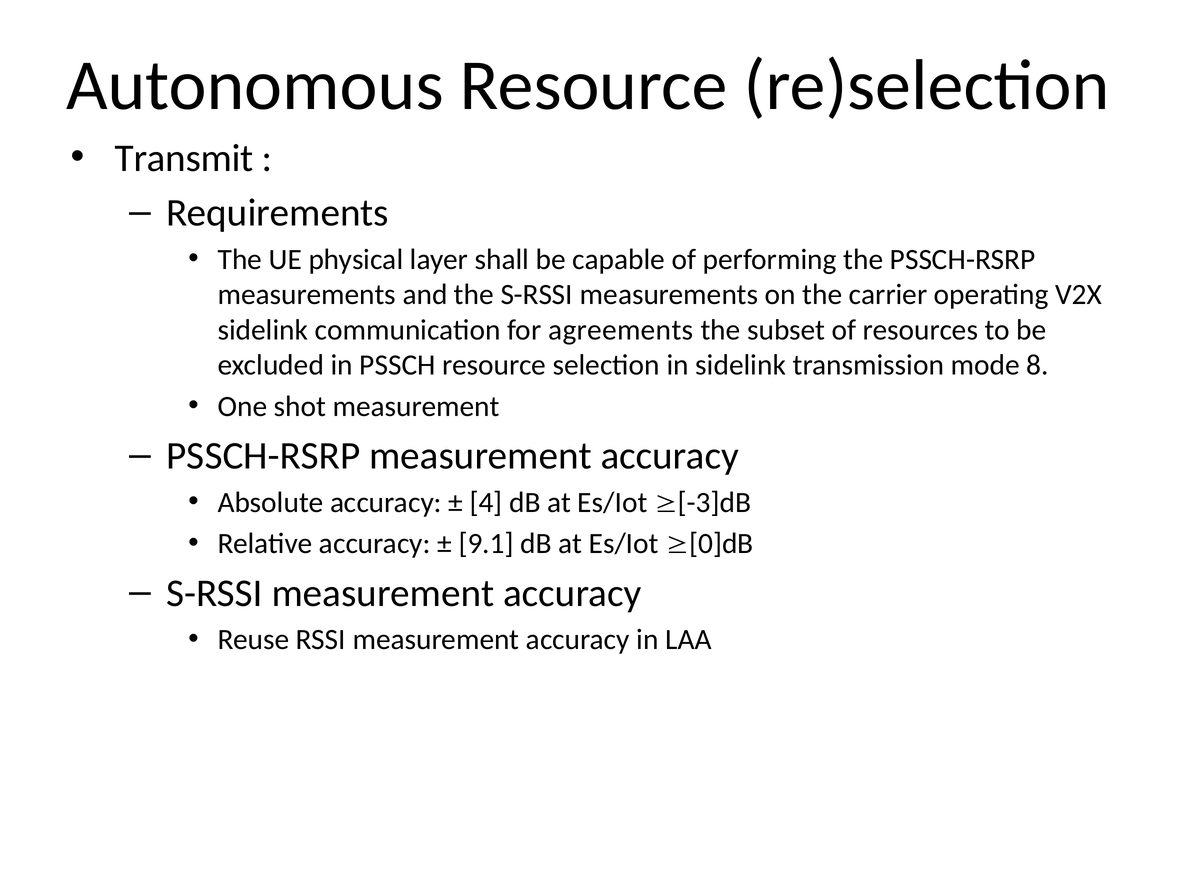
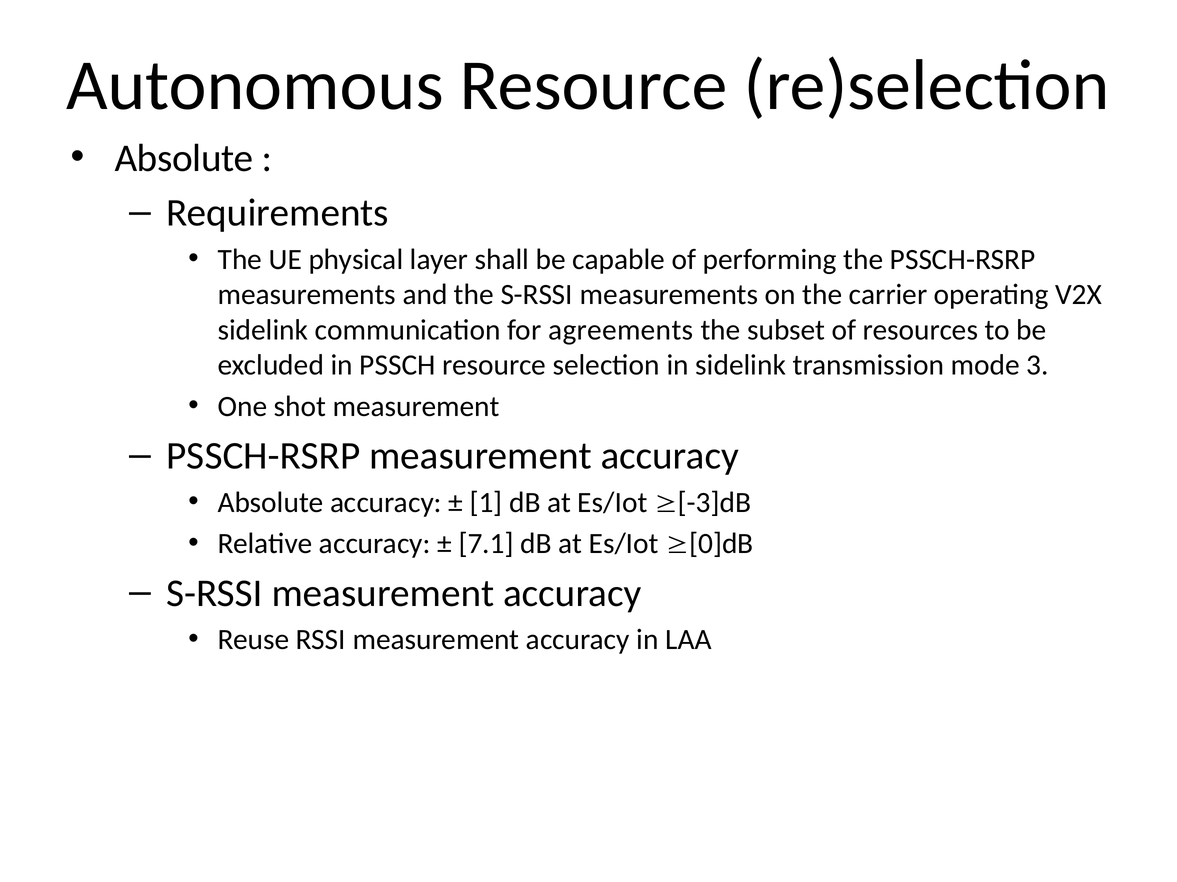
Transmit: Transmit -> Absolute (184, 158)
8: 8 -> 3 (1037, 365)
4: 4 -> 1 (486, 503)
9.1: 9.1 -> 7.1 (486, 544)
